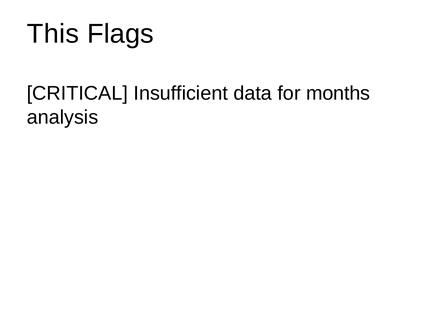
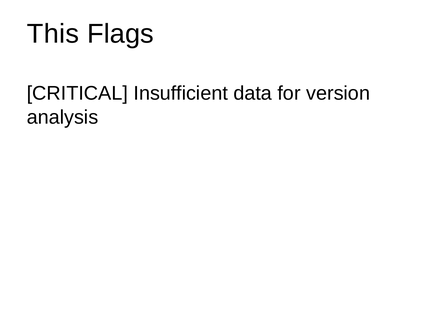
months: months -> version (338, 94)
